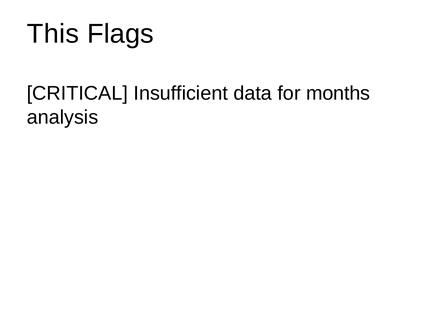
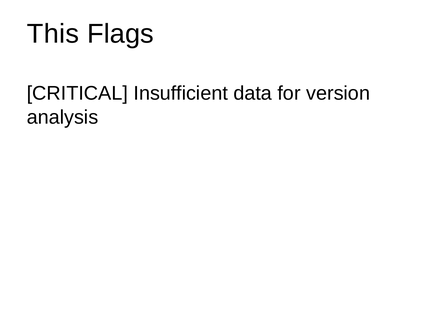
months: months -> version (338, 94)
